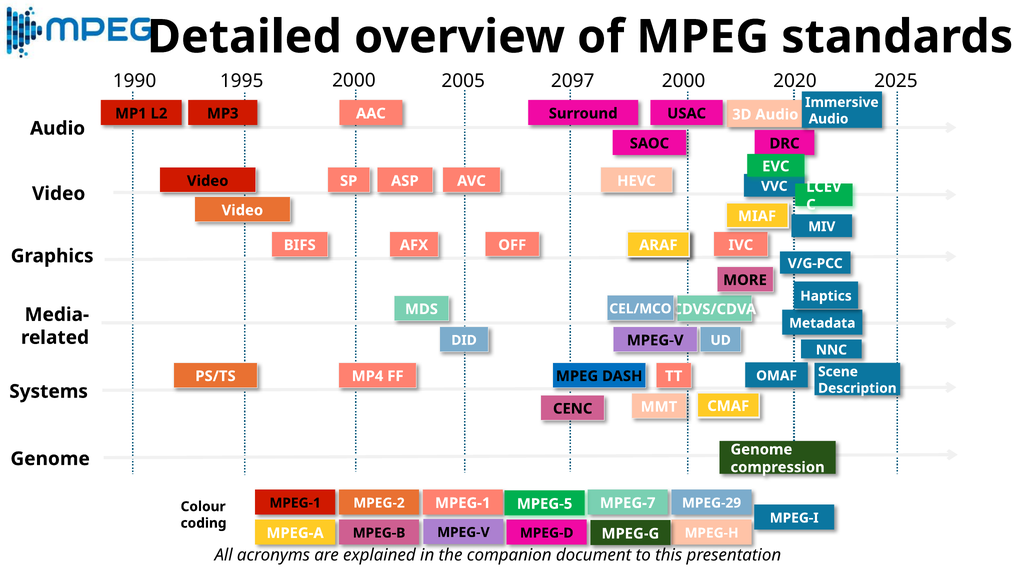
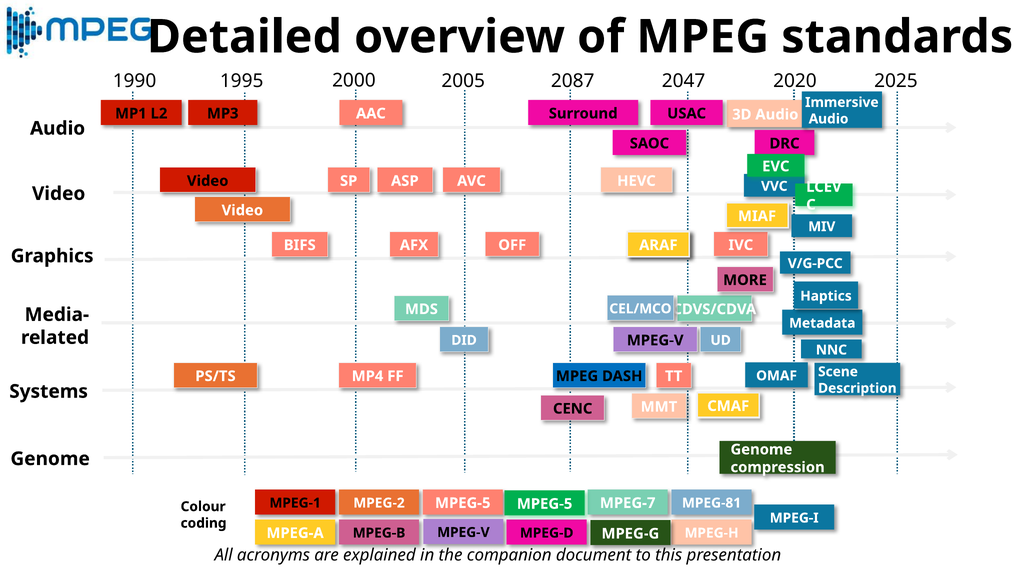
2097: 2097 -> 2087 (573, 81)
2005 2000: 2000 -> 2047 (684, 81)
MPEG-2 MPEG-1: MPEG-1 -> MPEG-5 (463, 503)
MPEG-29: MPEG-29 -> MPEG-81 (712, 503)
